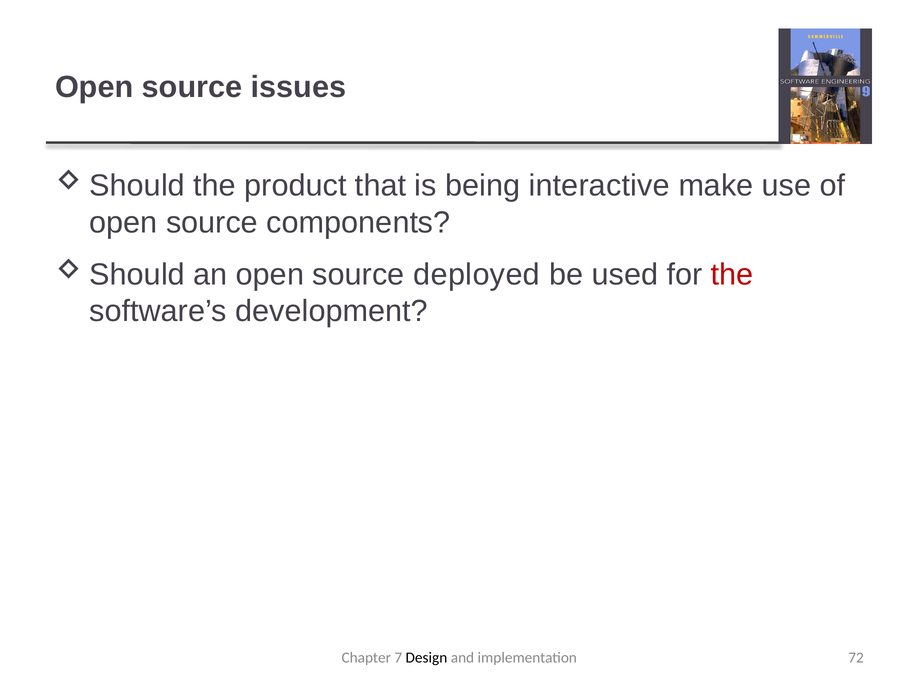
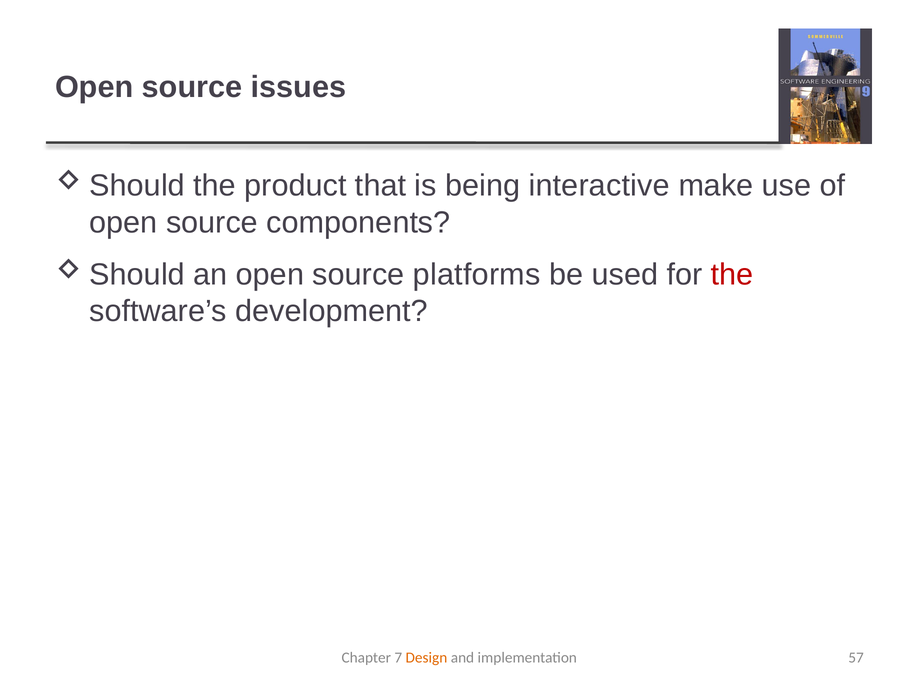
deployed: deployed -> platforms (477, 275)
Design colour: black -> orange (426, 658)
72: 72 -> 57 (856, 658)
